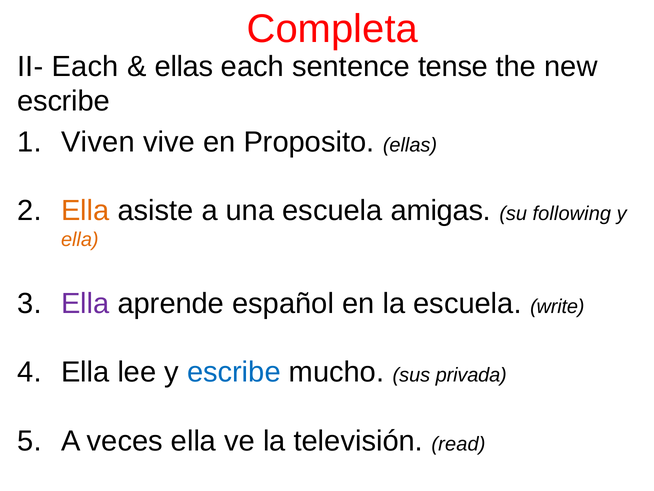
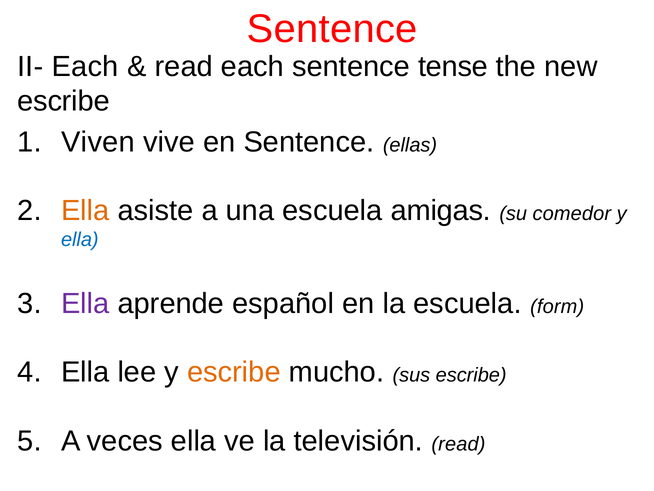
Completa: Completa -> Sentence (332, 29)
ellas: ellas -> read (184, 66)
en Proposito: Proposito -> Sentence (309, 142)
following: following -> comedor (572, 214)
ella colour: orange -> blue (80, 239)
write: write -> form (557, 306)
escribe colour: blue -> orange (234, 372)
sus privada: privada -> escribe (471, 375)
